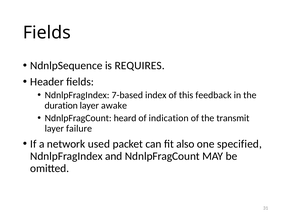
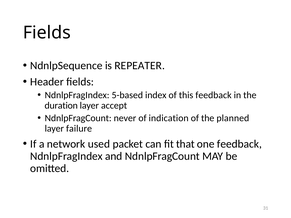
REQUIRES: REQUIRES -> REPEATER (140, 66)
7-based: 7-based -> 5-based (127, 95)
awake: awake -> accept (114, 106)
heard: heard -> never (125, 118)
transmit: transmit -> planned (233, 118)
also: also -> that (185, 144)
one specified: specified -> feedback (239, 144)
